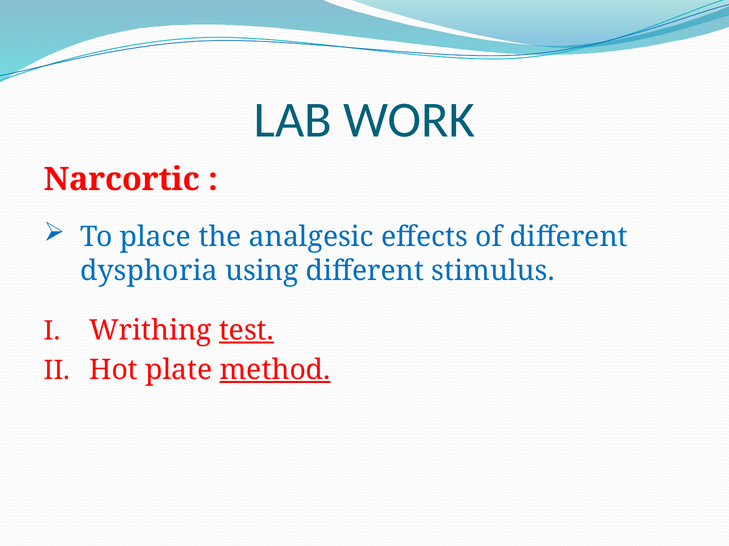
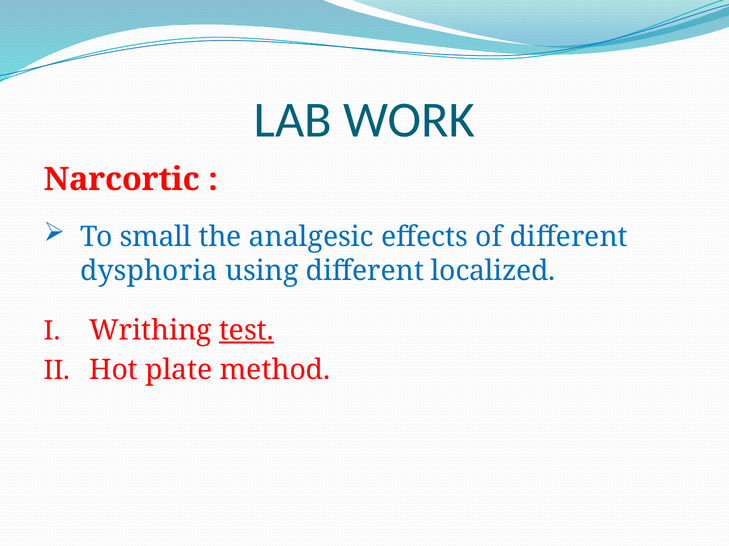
place: place -> small (156, 237)
stimulus: stimulus -> localized (493, 271)
method underline: present -> none (275, 370)
